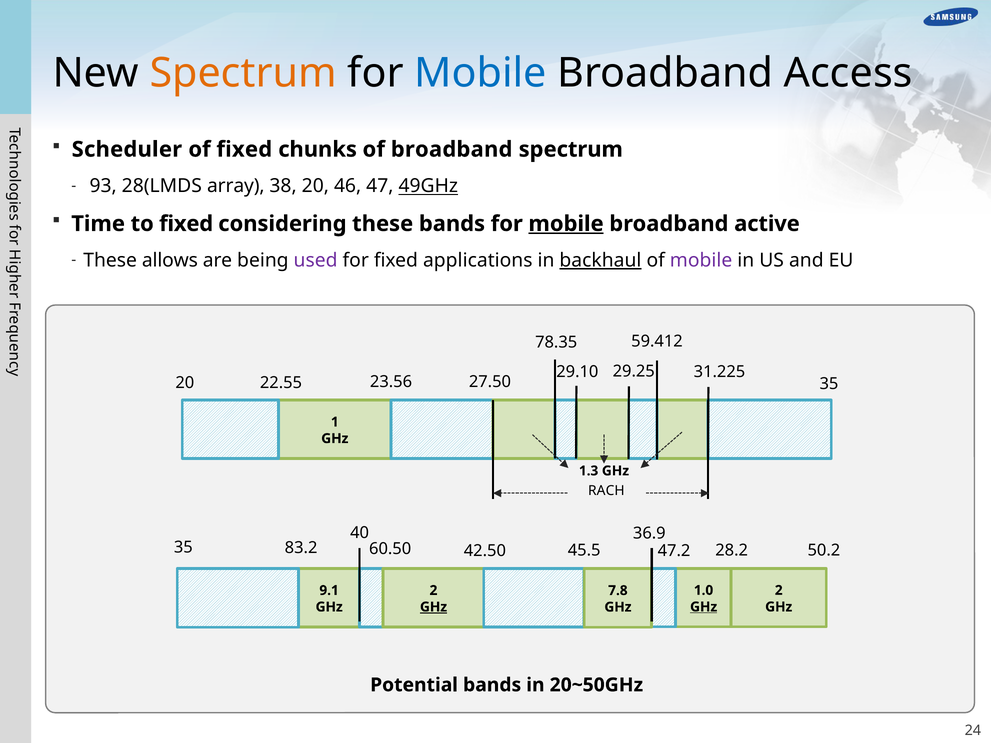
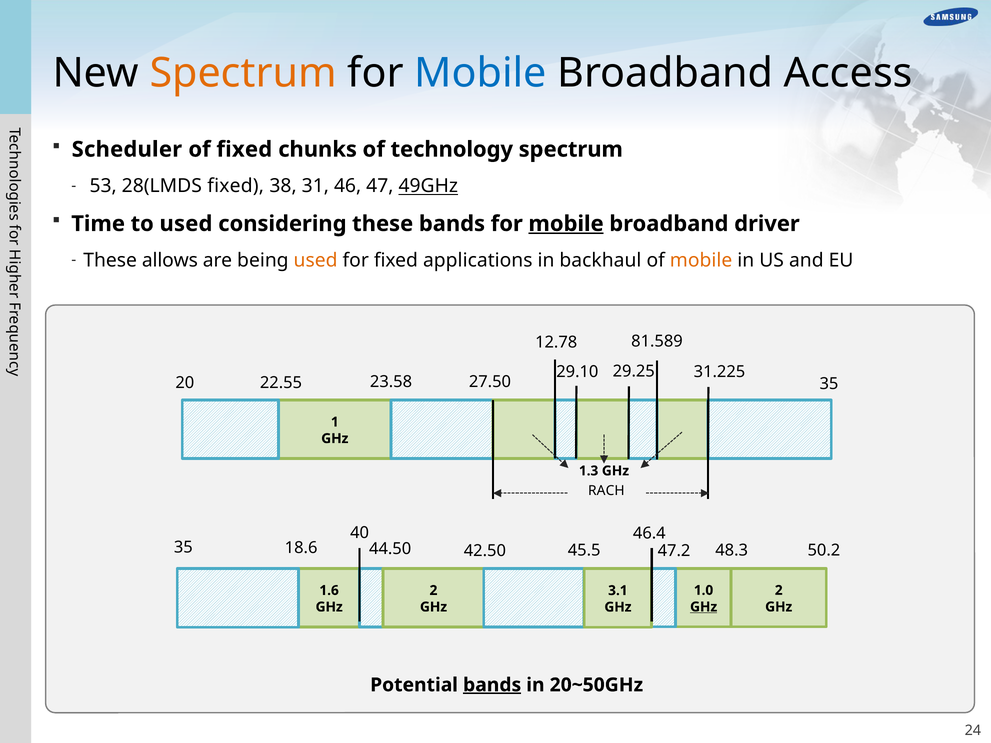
of broadband: broadband -> technology (452, 149)
93: 93 -> 53 (103, 186)
28(LMDS array: array -> fixed (236, 186)
38 20: 20 -> 31 (315, 186)
to fixed: fixed -> used (186, 224)
active: active -> driver (767, 224)
used colour: purple -> orange (316, 261)
backhaul underline: present -> none (600, 261)
mobile colour: purple -> orange (701, 261)
59.412: 59.412 -> 81.589 (657, 341)
78.35: 78.35 -> 12.78 (556, 342)
23.56: 23.56 -> 23.58 (391, 382)
36.9: 36.9 -> 46.4 (649, 533)
83.2: 83.2 -> 18.6 (301, 548)
60.50: 60.50 -> 44.50 (390, 549)
28.2: 28.2 -> 48.3 (732, 551)
9.1: 9.1 -> 1.6 (329, 591)
7.8: 7.8 -> 3.1 (618, 591)
GHz underline: present -> none (434, 607)
bands underline: none -> present (492, 685)
